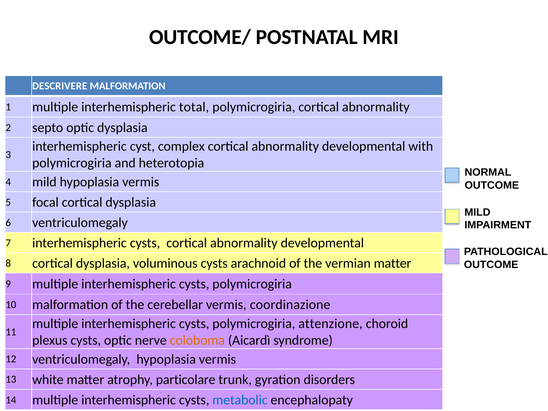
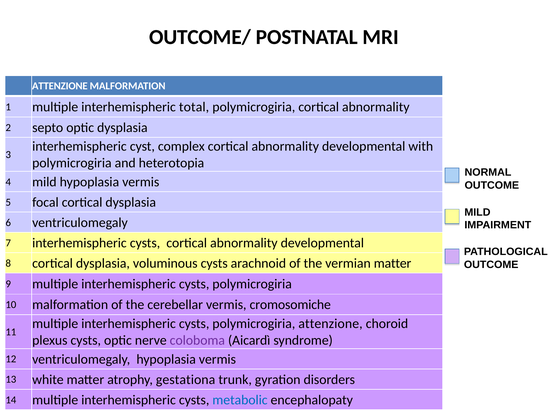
DESCRIVERE: DESCRIVERE -> ATTENZIONE (60, 86)
coordinazione: coordinazione -> cromosomiche (290, 305)
coloboma colour: orange -> purple (197, 340)
particolare: particolare -> gestationa (186, 380)
